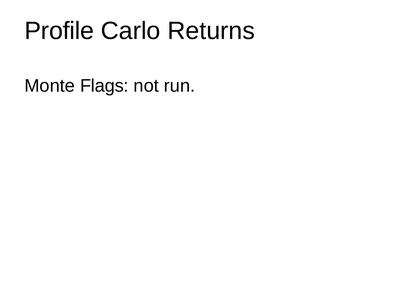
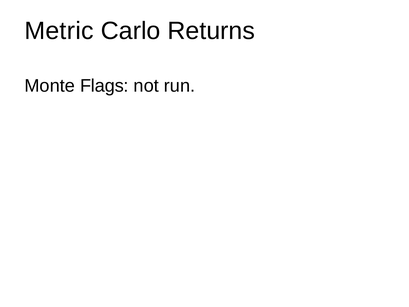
Profile: Profile -> Metric (59, 31)
